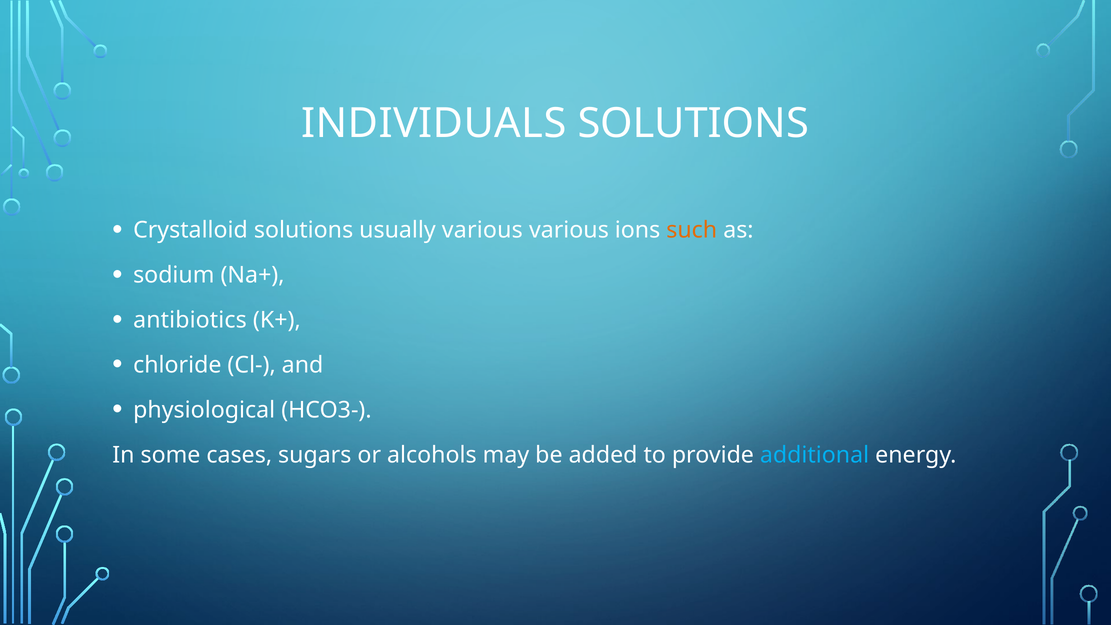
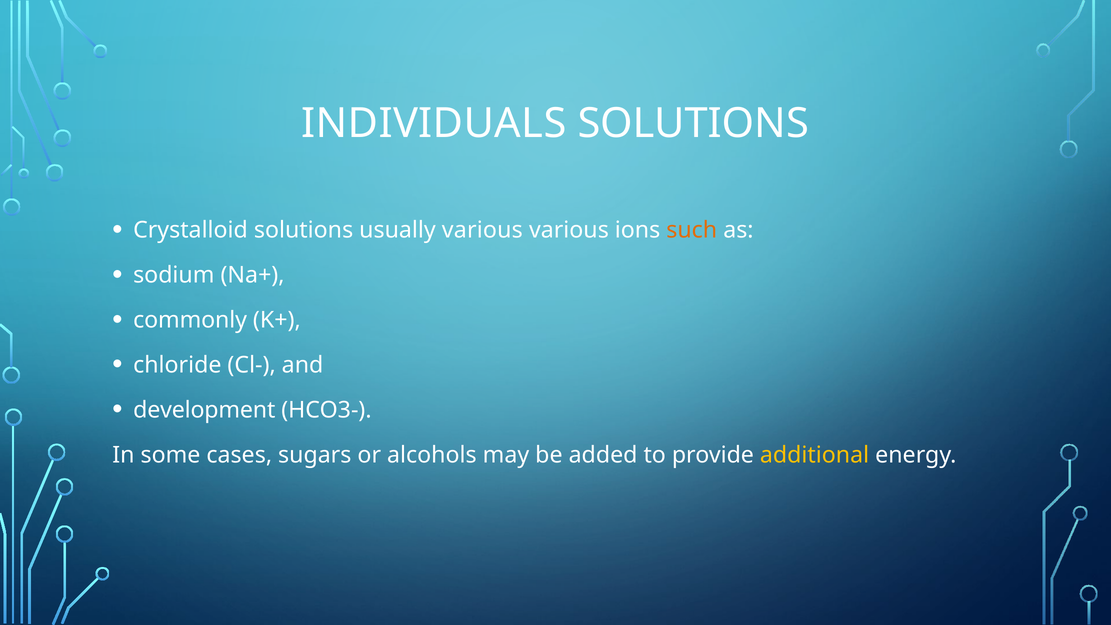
antibiotics: antibiotics -> commonly (190, 320)
physiological: physiological -> development (204, 410)
additional colour: light blue -> yellow (815, 455)
